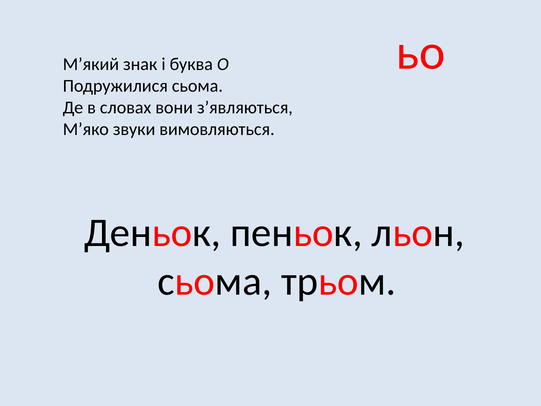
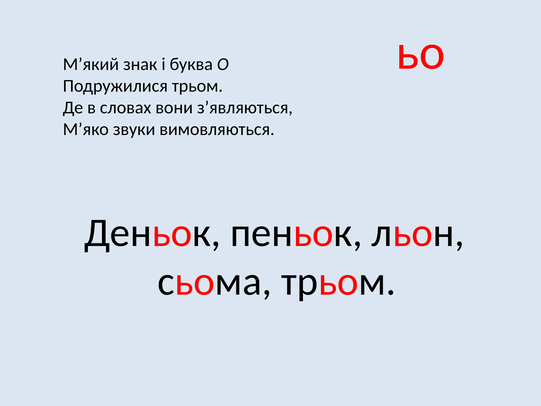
Подружилися сьома: сьома -> трьом (197, 86)
